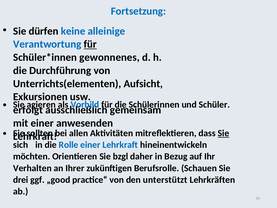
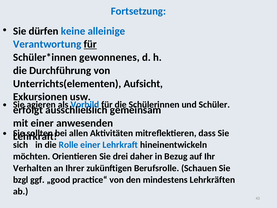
Sie underline: present -> none (223, 133)
bzgl: bzgl -> drei (121, 156)
drei: drei -> bzgl (21, 180)
unterstützt: unterstützt -> mindestens (165, 180)
